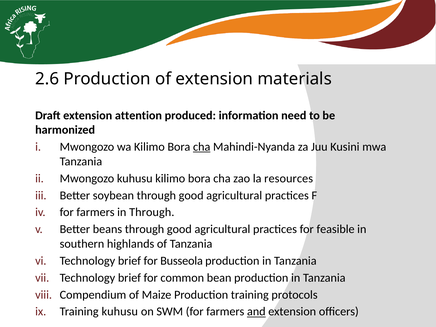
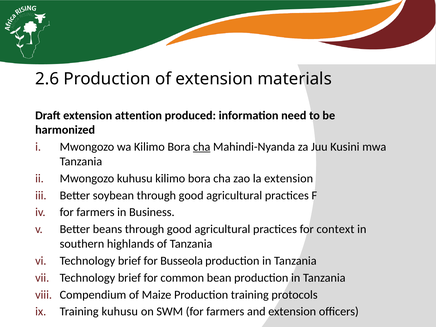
la resources: resources -> extension (289, 178)
in Through: Through -> Business (152, 212)
feasible: feasible -> context (335, 229)
and underline: present -> none (256, 312)
